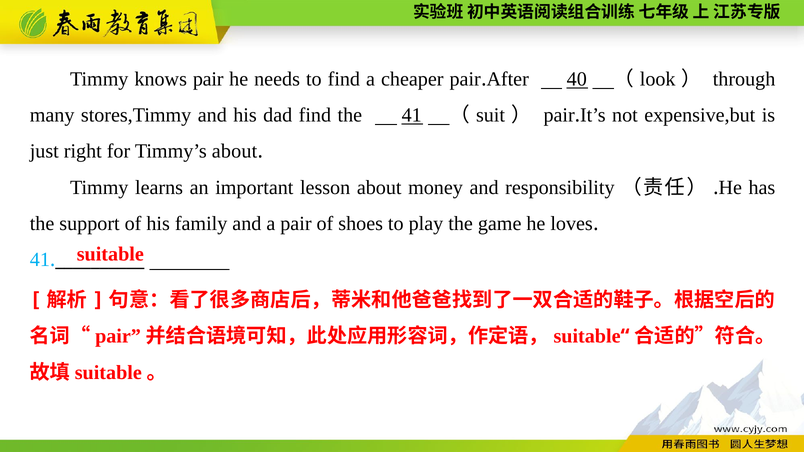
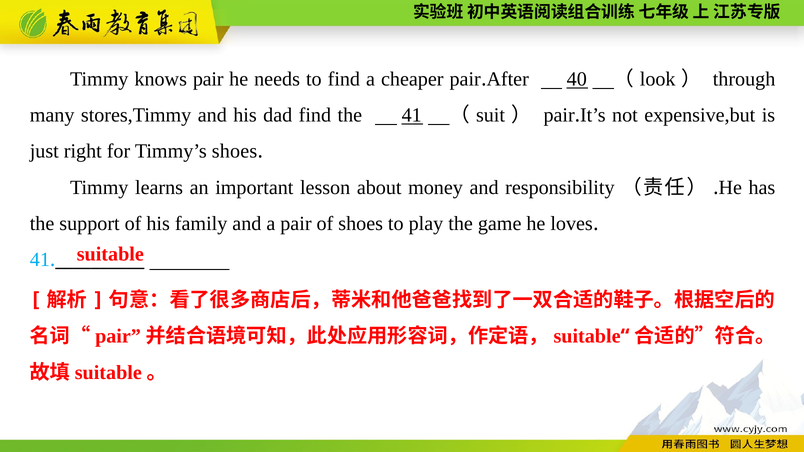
Timmy’s about: about -> shoes (235, 151)
